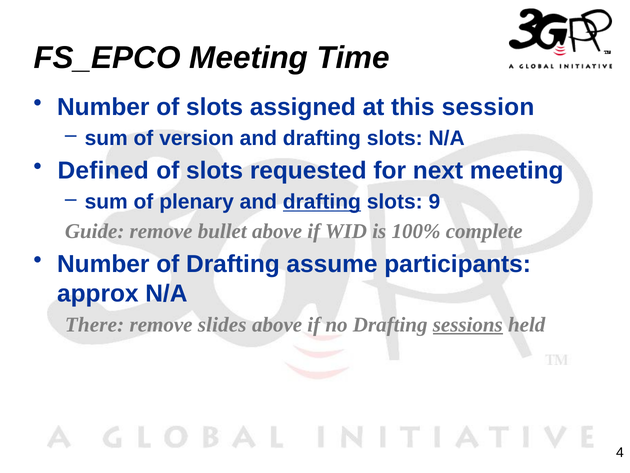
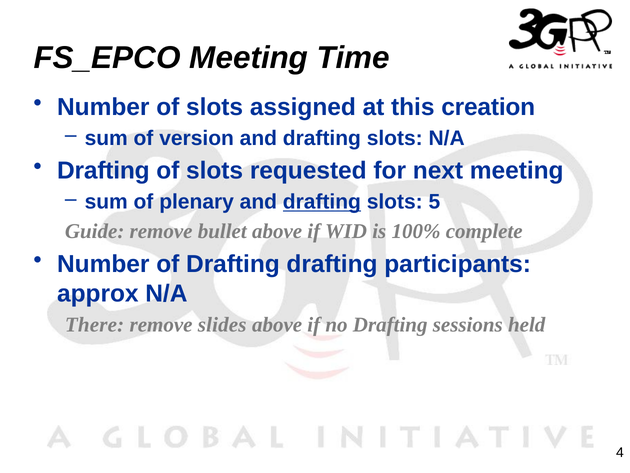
session: session -> creation (488, 107)
Defined: Defined -> Drafting (103, 171)
9: 9 -> 5 (434, 202)
Drafting assume: assume -> drafting (332, 264)
sessions underline: present -> none (468, 324)
